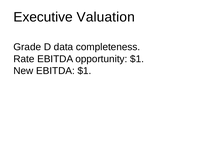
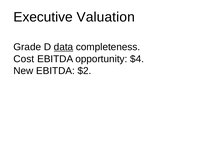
data underline: none -> present (63, 47)
Rate: Rate -> Cost (24, 59)
opportunity $1: $1 -> $4 (137, 59)
EBITDA $1: $1 -> $2 (85, 71)
